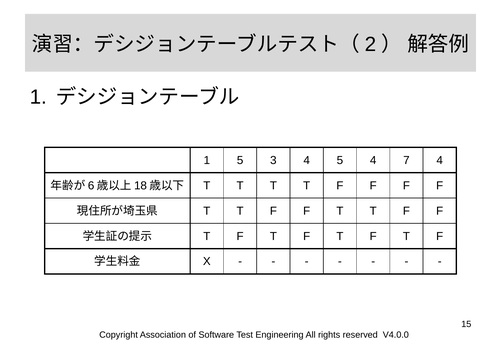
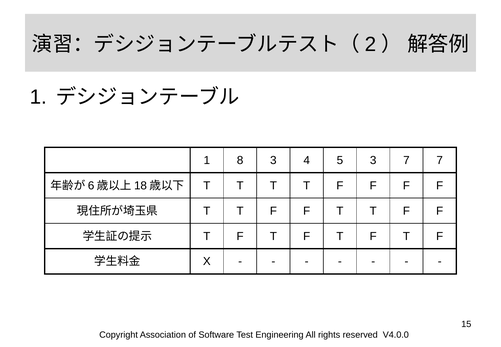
1 5: 5 -> 8 (240, 160)
5 4: 4 -> 3 (373, 160)
7 4: 4 -> 7 (440, 160)
